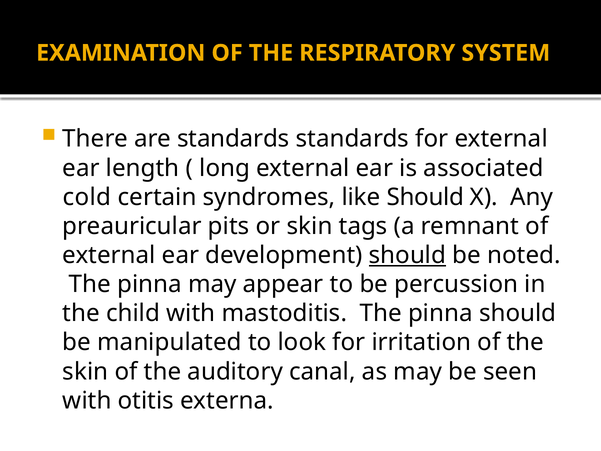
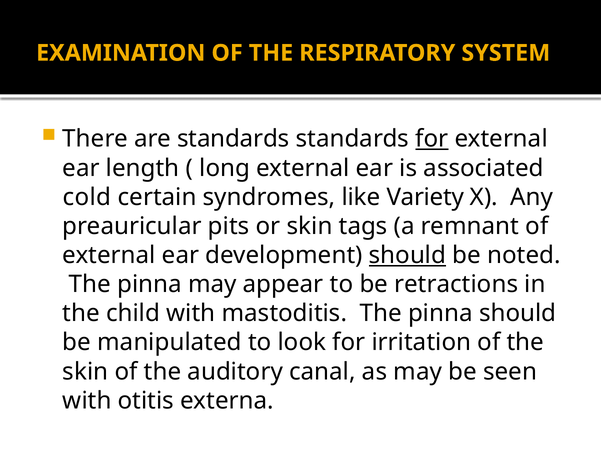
for underline: none -> present (432, 139)
like Should: Should -> Variety (425, 197)
percussion: percussion -> retractions (456, 284)
